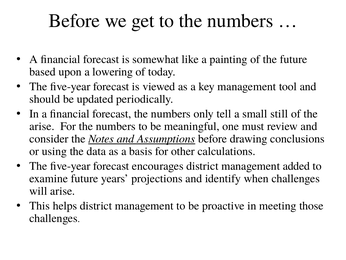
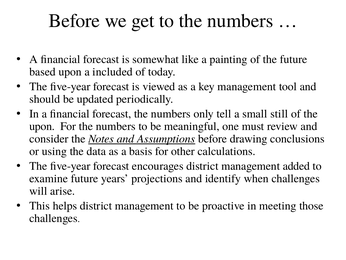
lowering: lowering -> included (113, 72)
arise: arise -> upon (42, 126)
